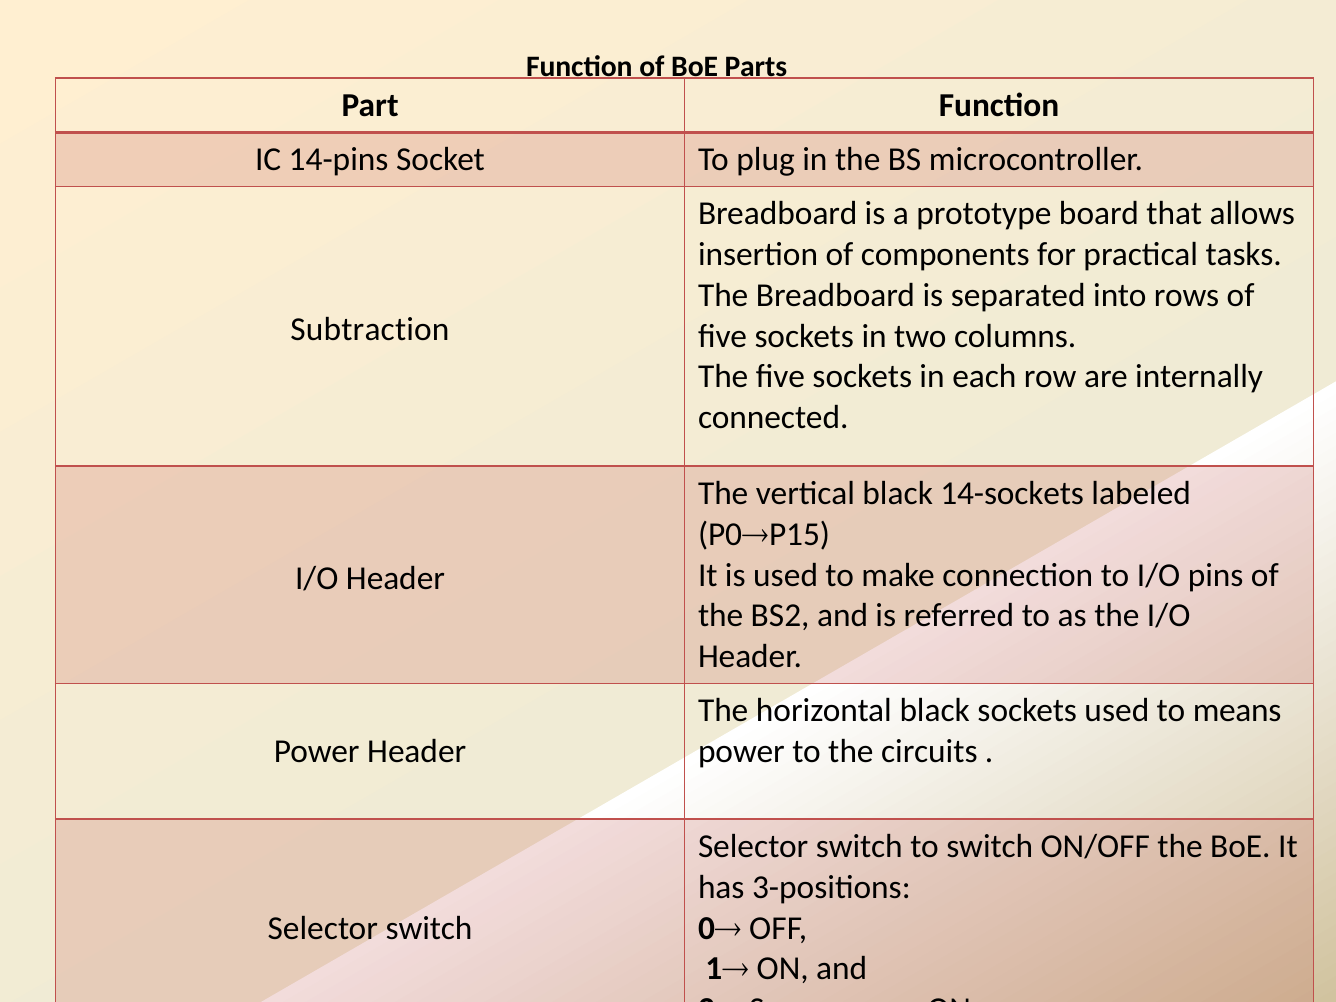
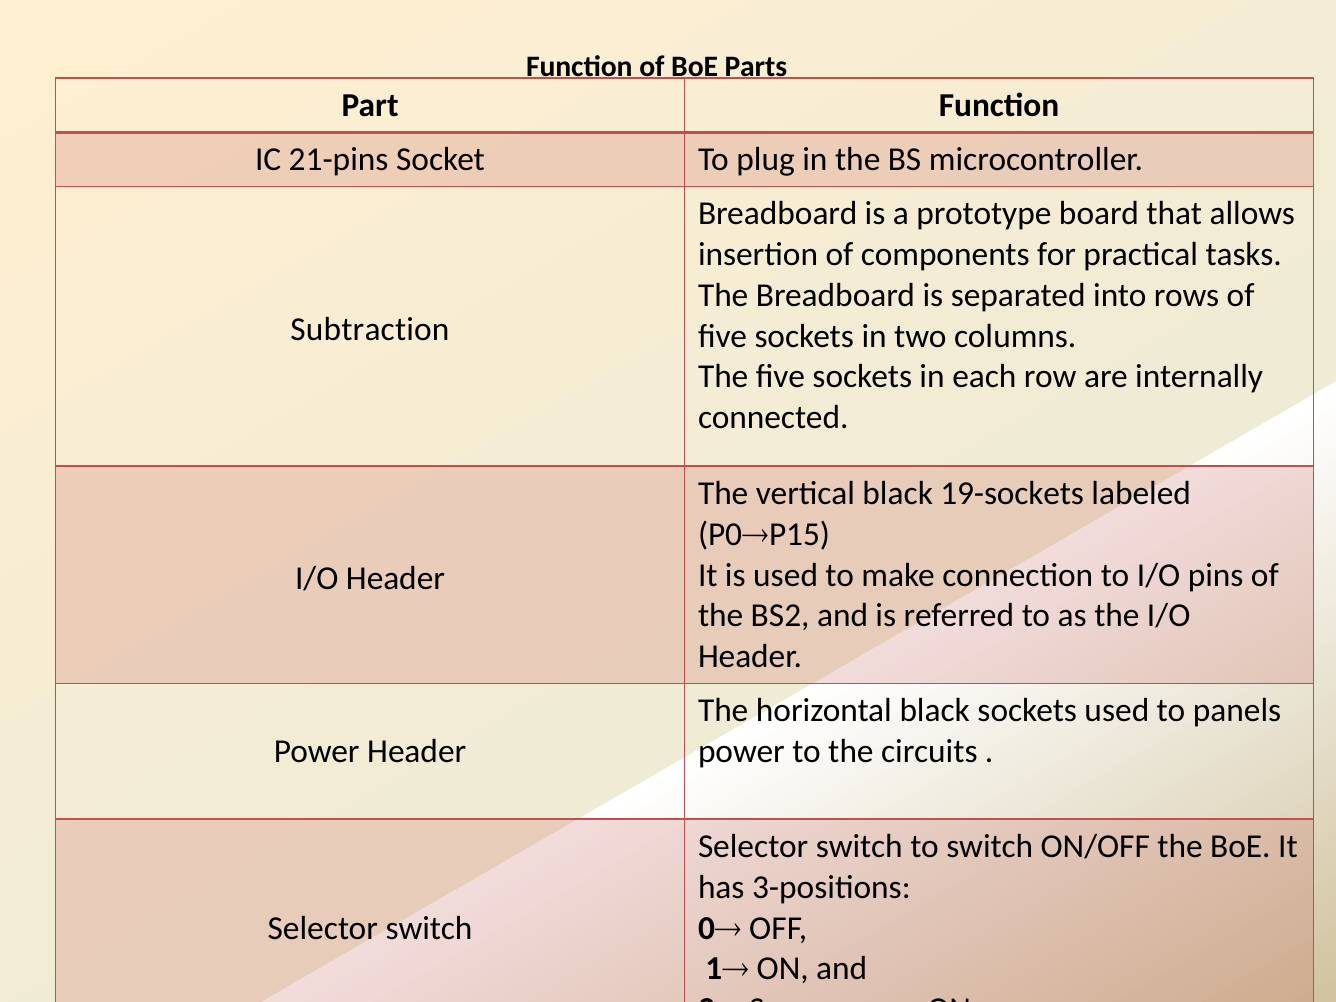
14-pins: 14-pins -> 21-pins (339, 160)
14-sockets: 14-sockets -> 19-sockets (1012, 494)
means: means -> panels (1237, 711)
